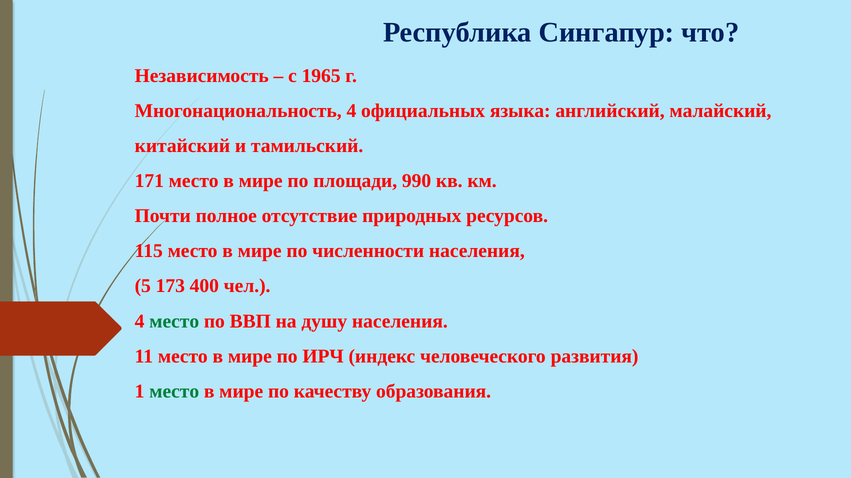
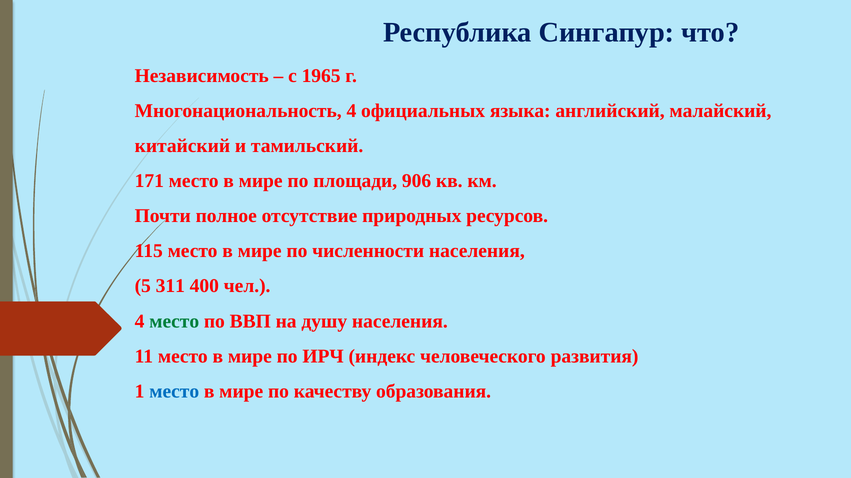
990: 990 -> 906 (417, 181)
173: 173 -> 311 (170, 286)
место colour: green -> blue (174, 392)
